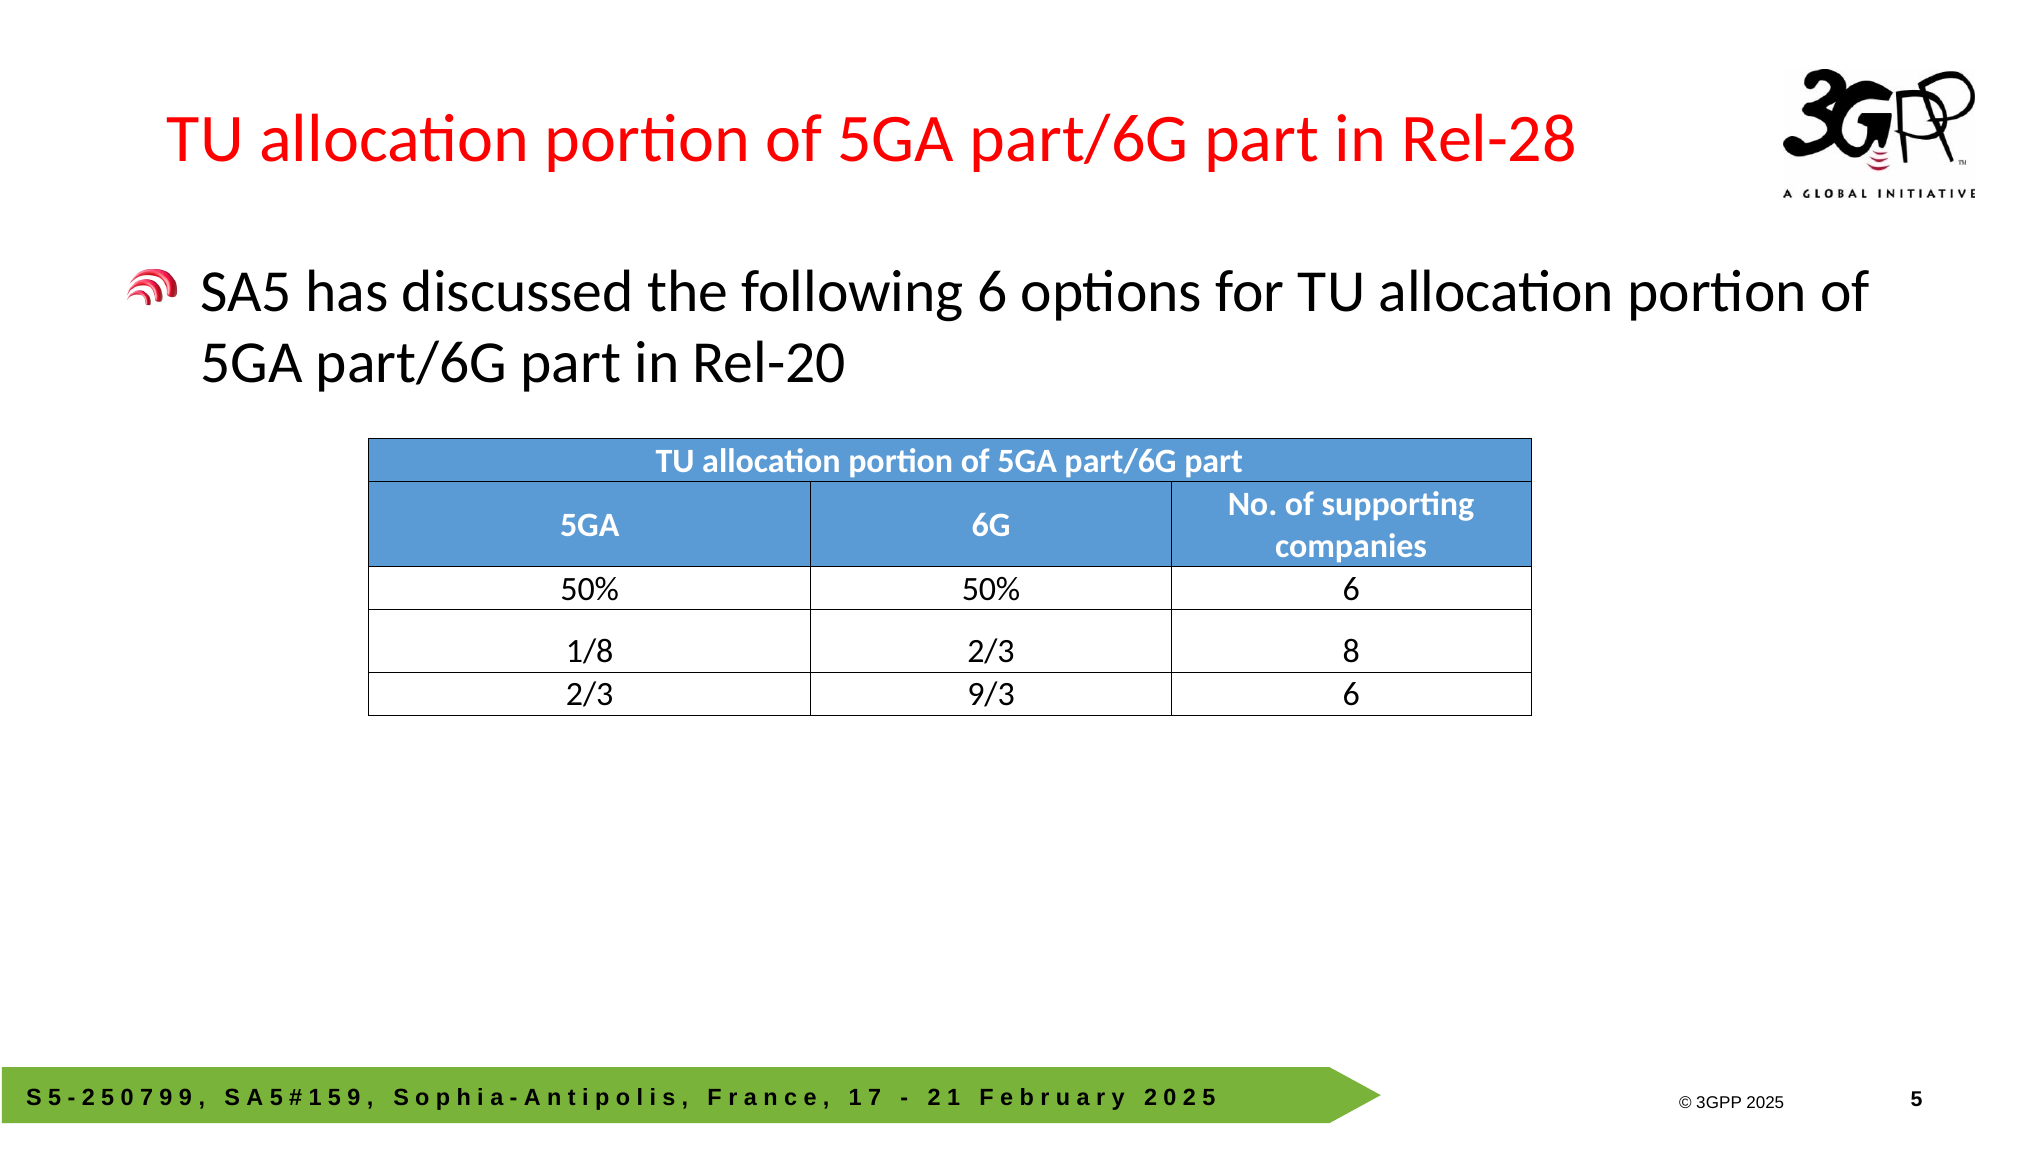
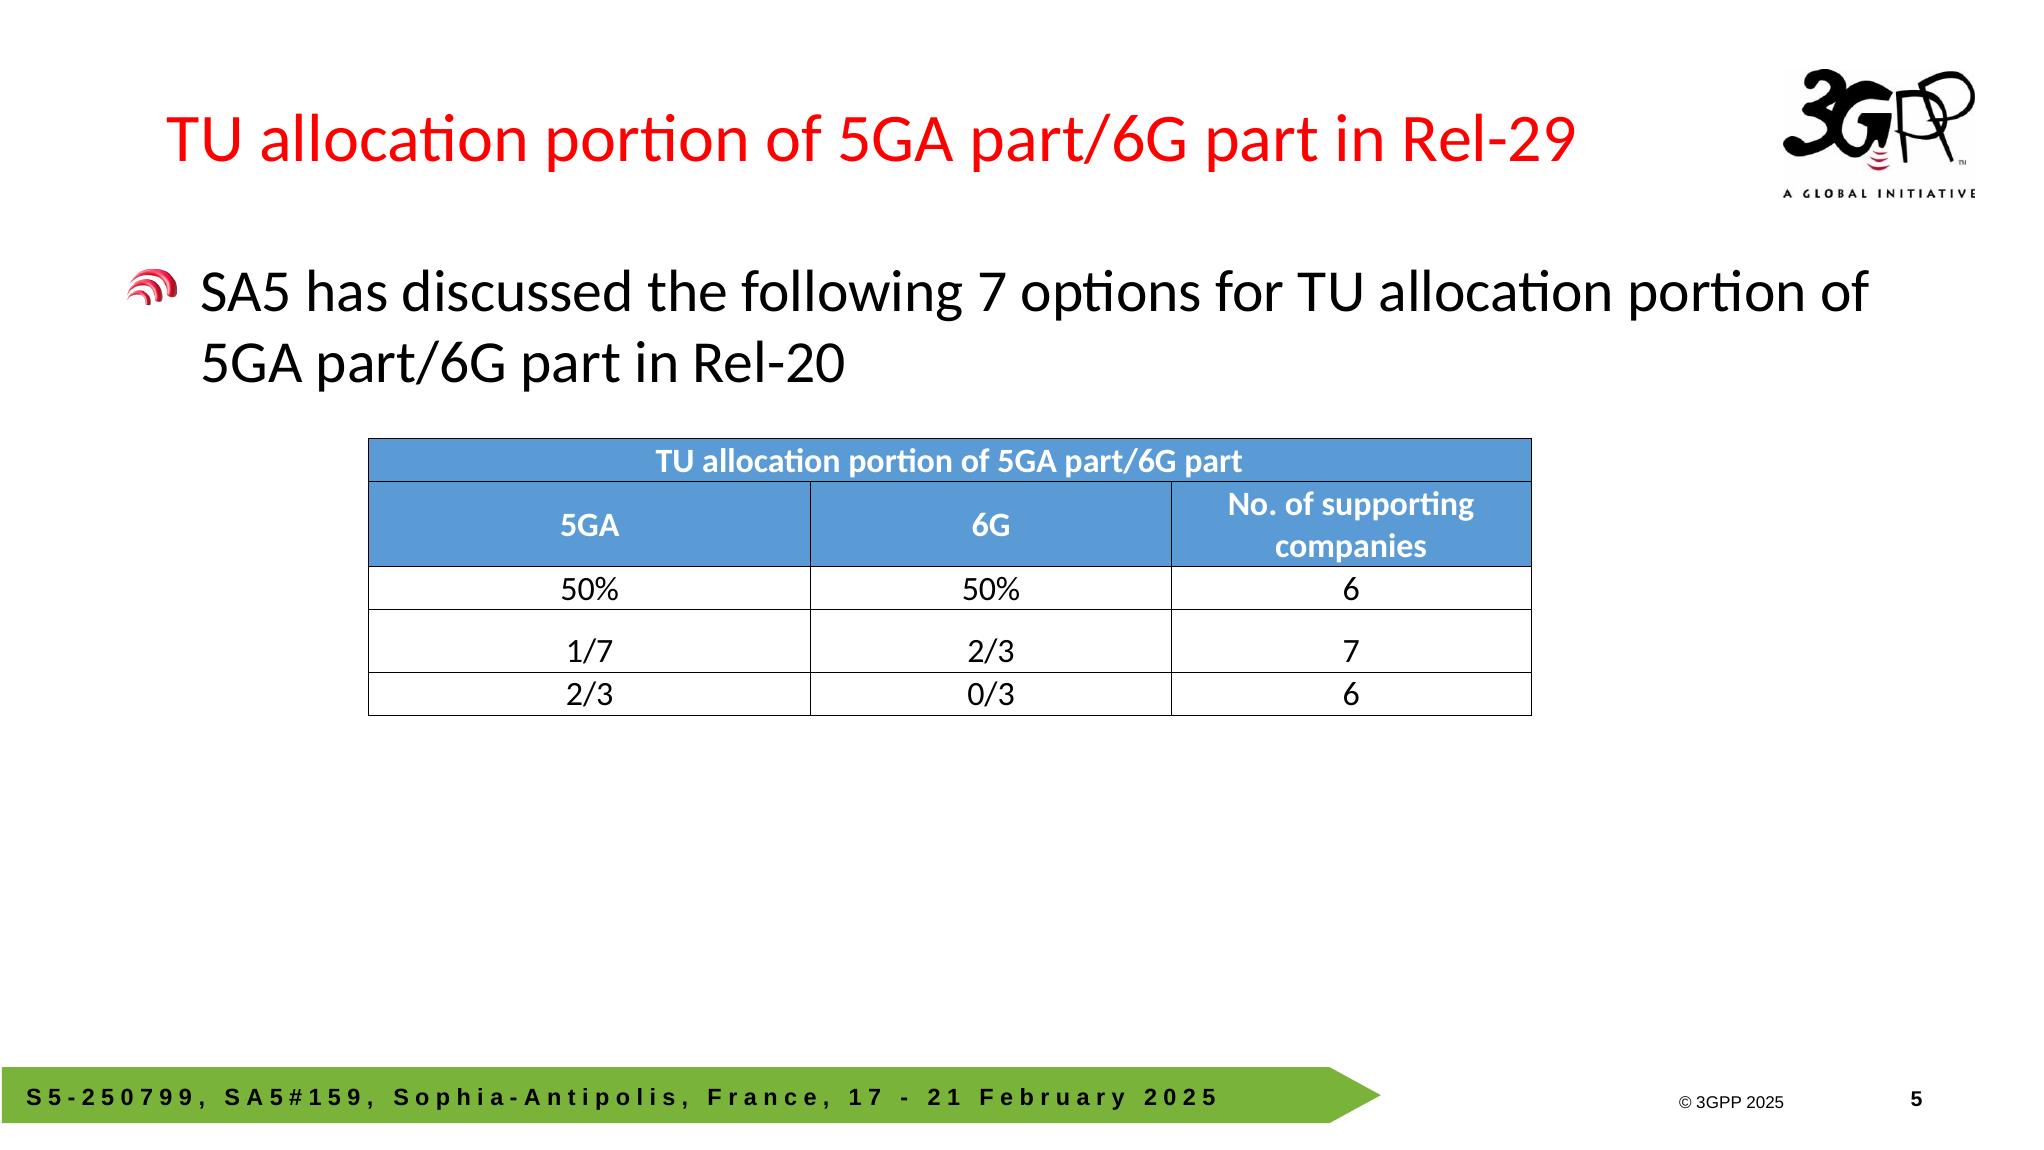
Rel-28: Rel-28 -> Rel-29 (1489, 139)
following 6: 6 -> 7 (992, 291)
1/8: 1/8 -> 1/7 (590, 652)
2/3 8: 8 -> 7 (1351, 652)
9/3: 9/3 -> 0/3 (991, 695)
